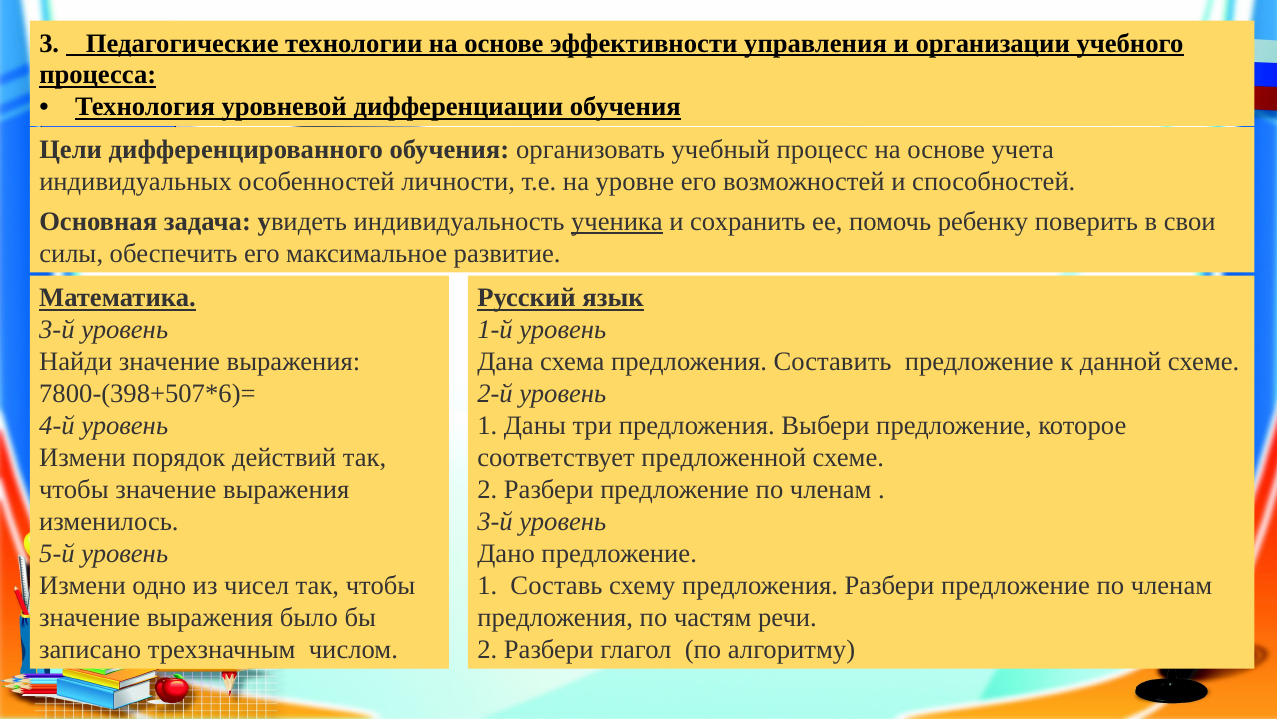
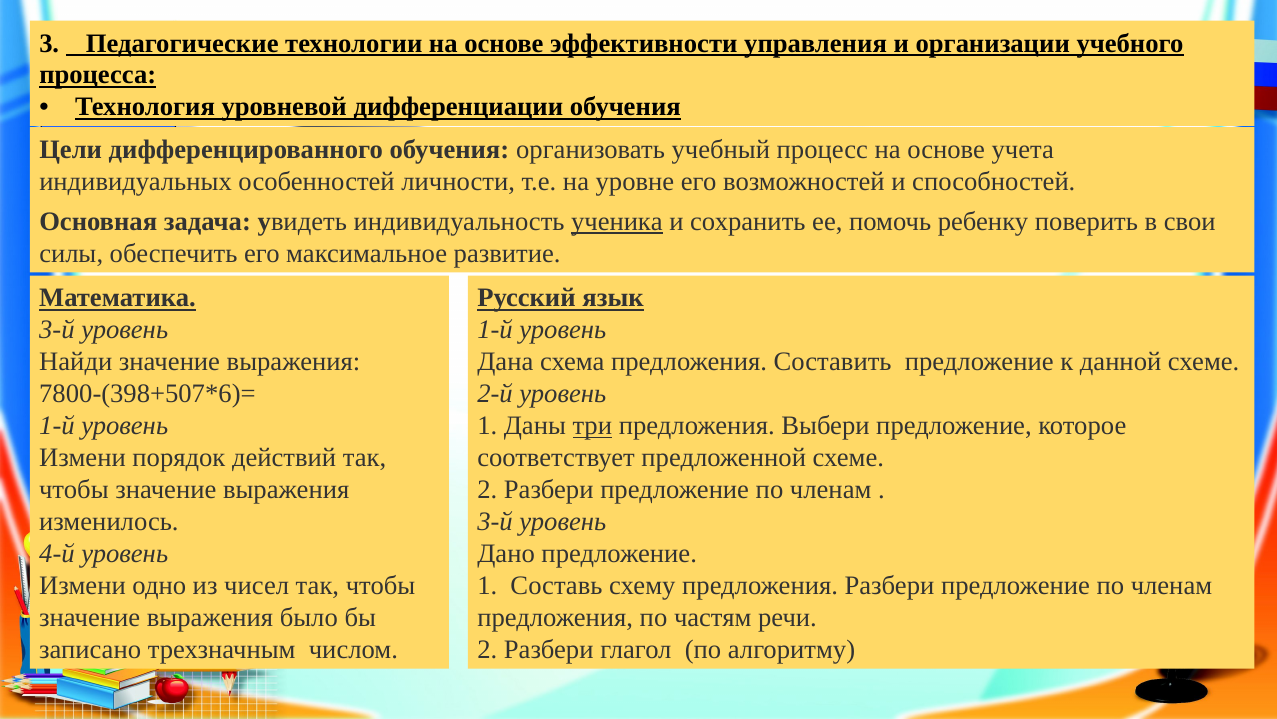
4-й: 4-й -> 1-й (57, 426)
три underline: none -> present (592, 426)
5-й: 5-й -> 4-й (57, 553)
